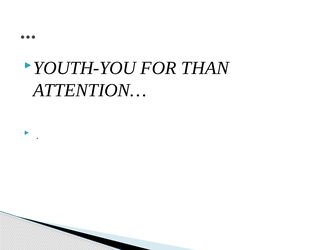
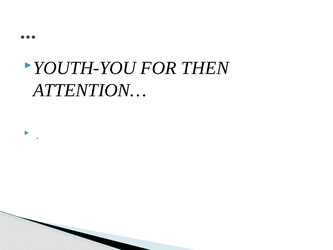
THAN: THAN -> THEN (205, 68)
